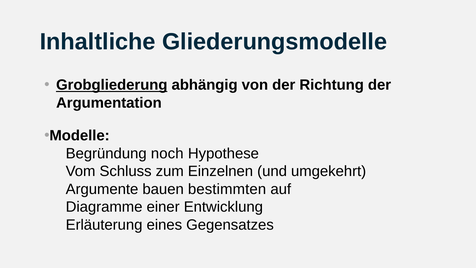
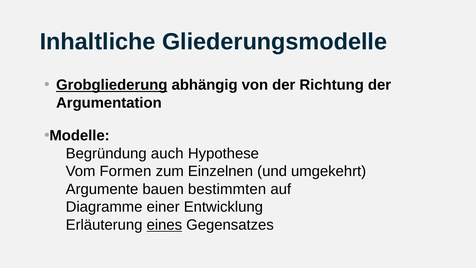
noch: noch -> auch (167, 153)
Schluss: Schluss -> Formen (125, 171)
eines underline: none -> present (164, 225)
